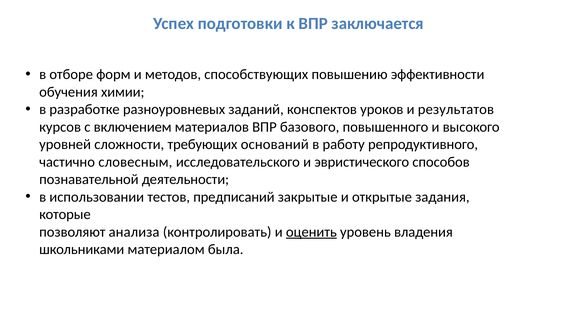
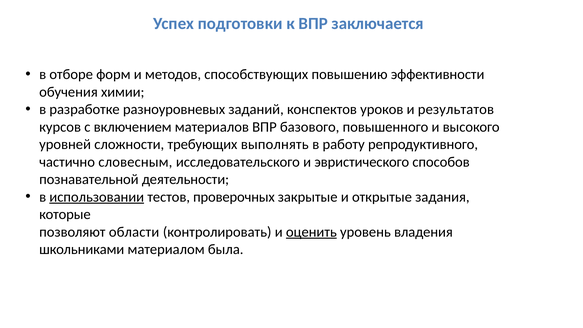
оснований: оснований -> выполнять (275, 144)
использовании underline: none -> present (97, 197)
предписаний: предписаний -> проверочных (234, 197)
анализа: анализа -> области (134, 232)
